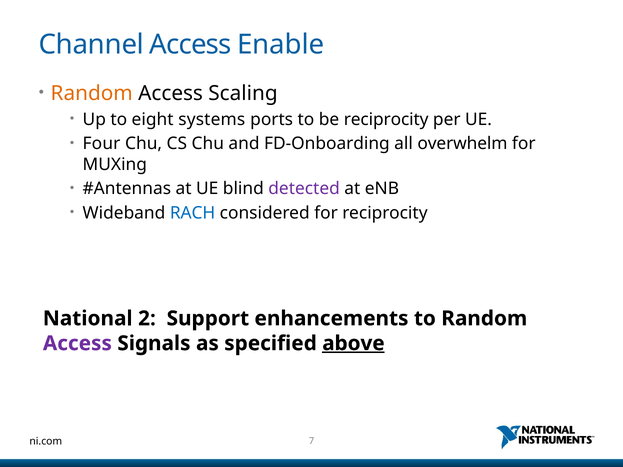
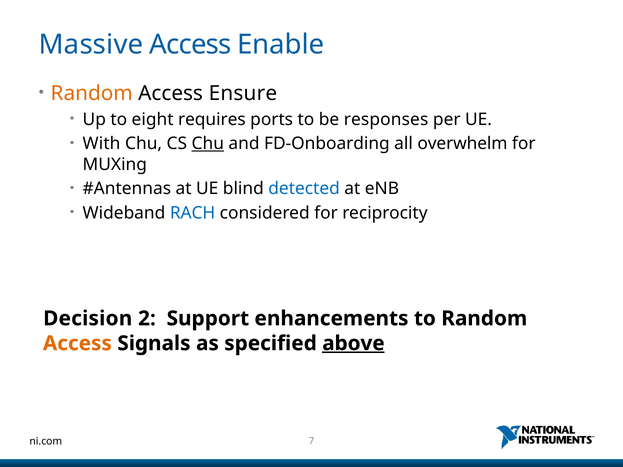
Channel: Channel -> Massive (91, 45)
Scaling: Scaling -> Ensure (243, 93)
systems: systems -> requires (212, 119)
be reciprocity: reciprocity -> responses (386, 119)
Four: Four -> With (102, 144)
Chu underline: none -> present (208, 144)
detected colour: purple -> blue (304, 189)
National: National -> Decision (88, 319)
Access colour: purple -> orange (77, 344)
